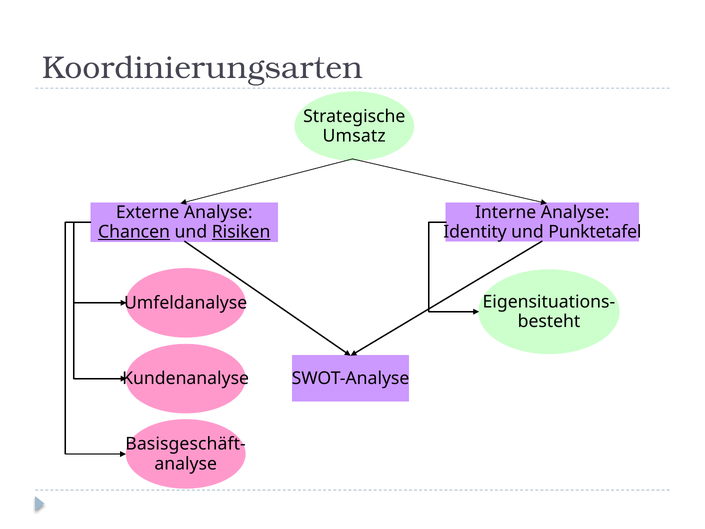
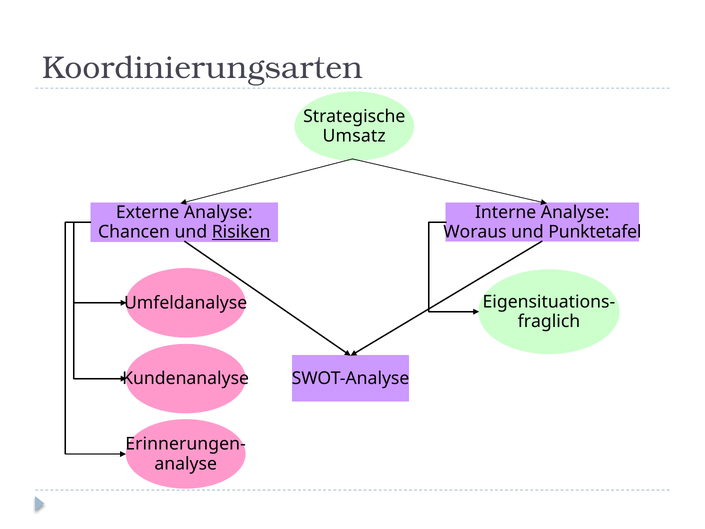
Identity: Identity -> Woraus (475, 232)
Chancen underline: present -> none (134, 232)
besteht: besteht -> fraglich (549, 321)
Basisgeschäft-: Basisgeschäft- -> Erinnerungen- (186, 444)
